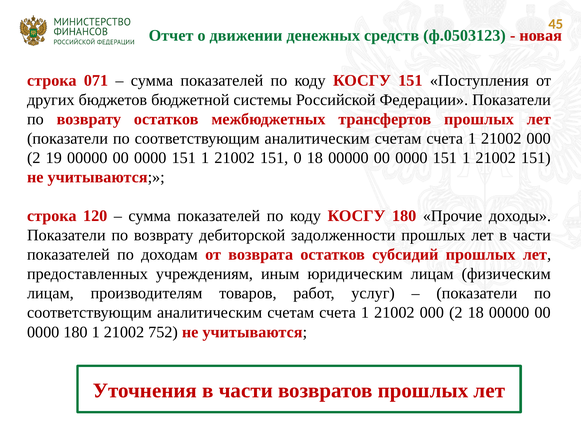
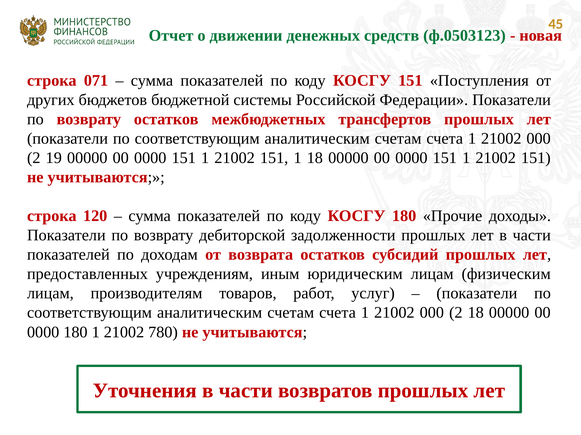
21002 151 0: 0 -> 1 (298, 158)
752: 752 -> 780 (163, 333)
